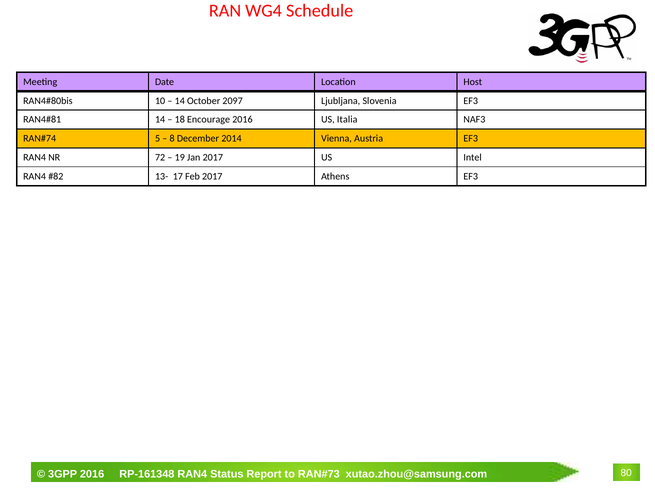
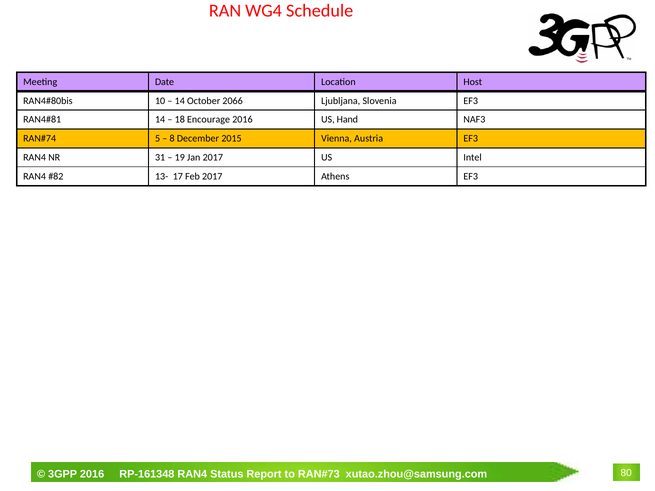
2097: 2097 -> 2066 (233, 101)
Italia: Italia -> Hand (347, 120)
2014: 2014 -> 2015 (232, 139)
72: 72 -> 31 (160, 158)
